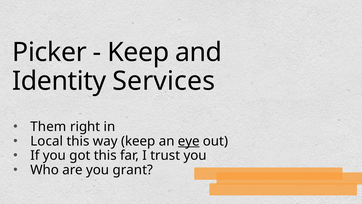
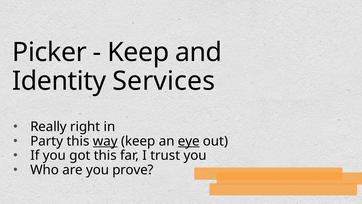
Them: Them -> Really (49, 126)
Local: Local -> Party (47, 141)
way underline: none -> present (105, 141)
grant: grant -> prove (133, 170)
